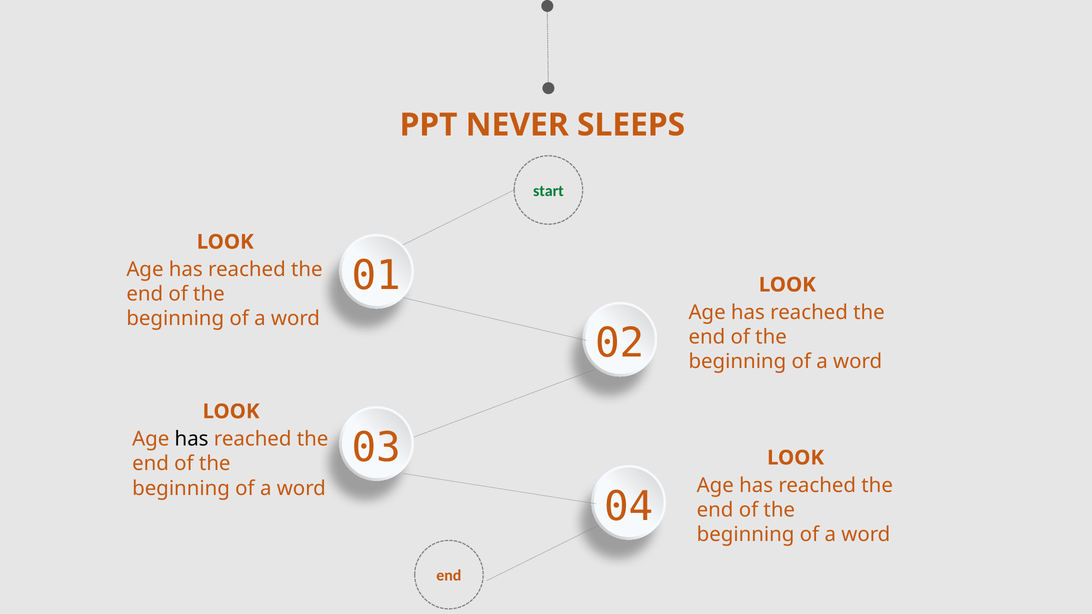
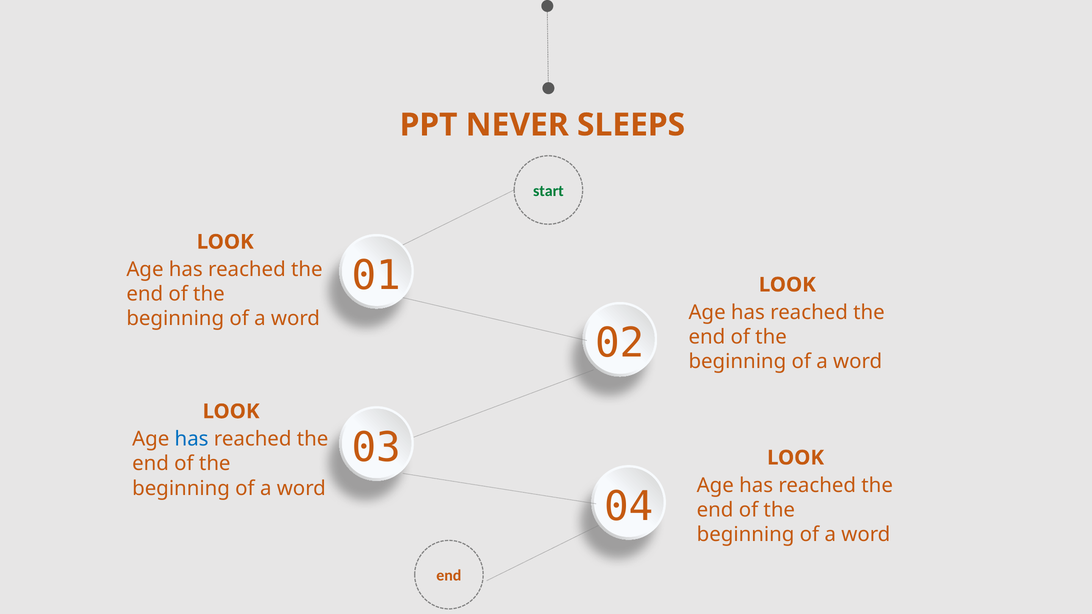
has colour: black -> blue (192, 439)
